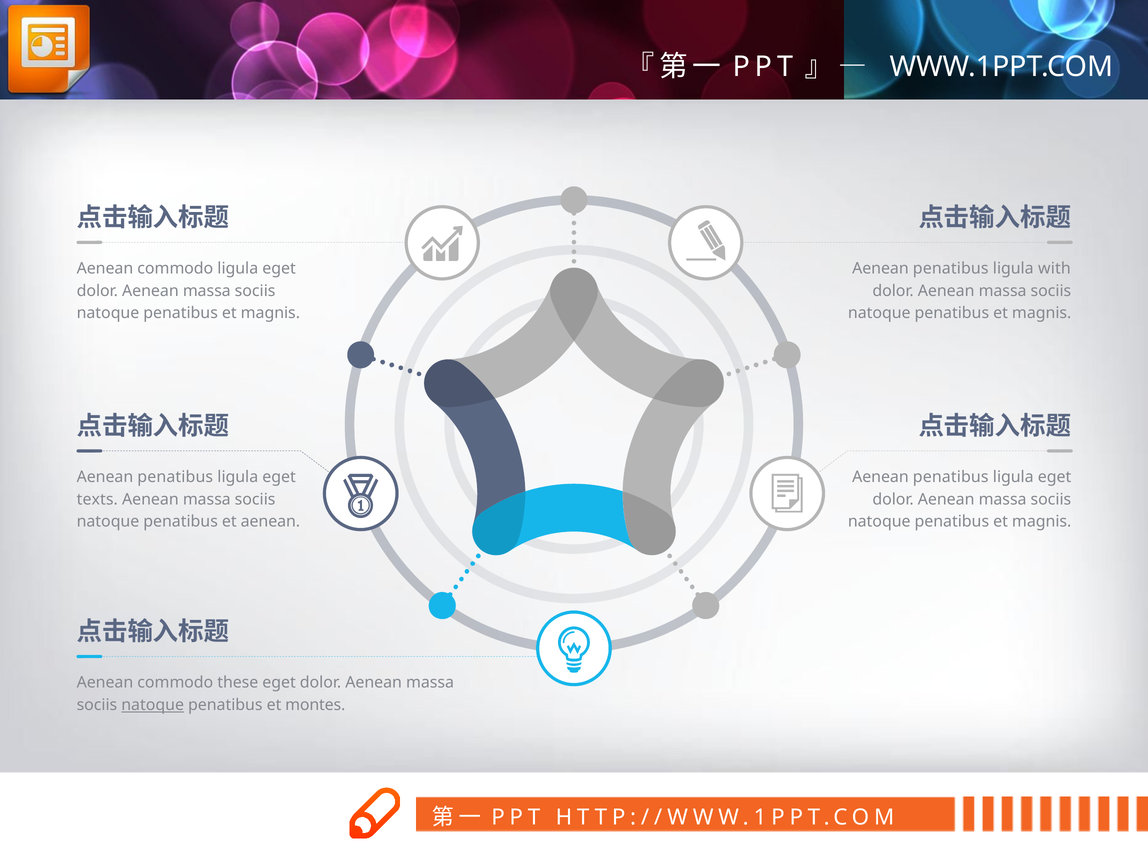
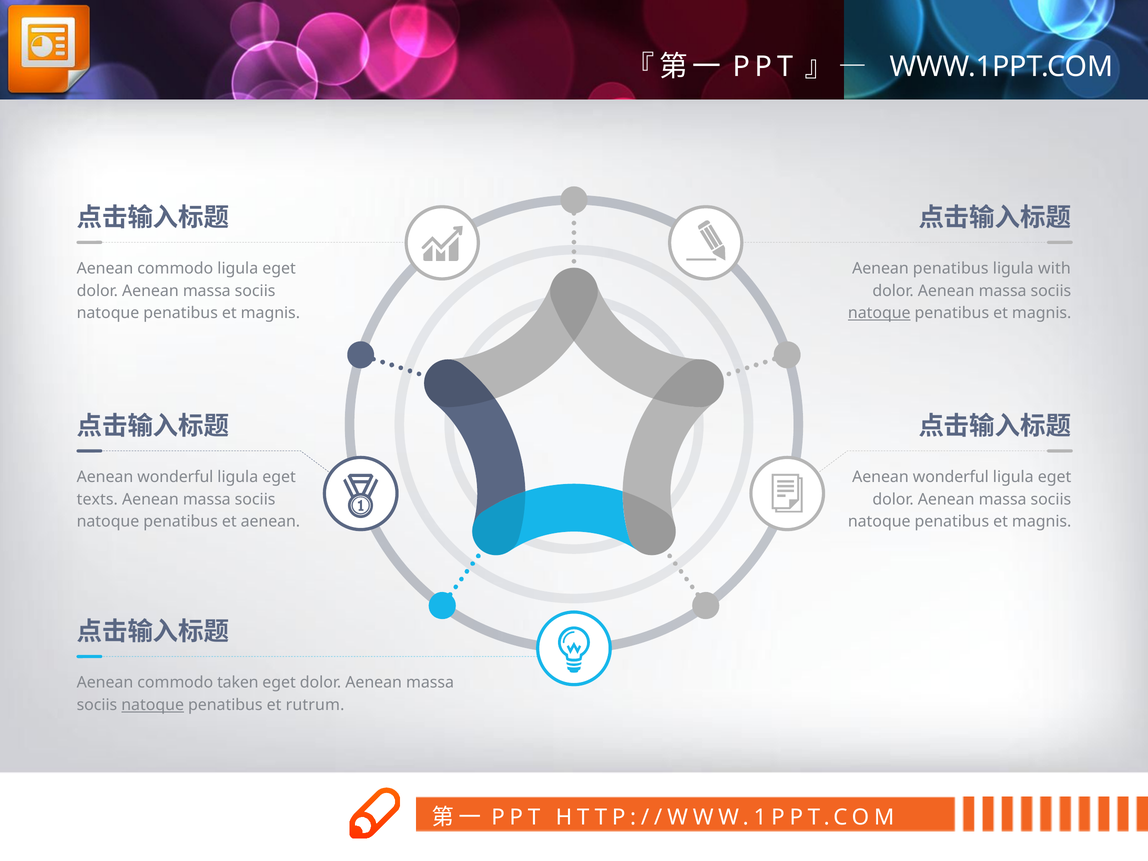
natoque underline: none -> present (879, 313)
penatibus: penatibus -> wonderful (175, 477)
penatibus: penatibus -> wonderful (951, 477)
these: these -> taken (238, 683)
montes: montes -> rutrum (315, 705)
